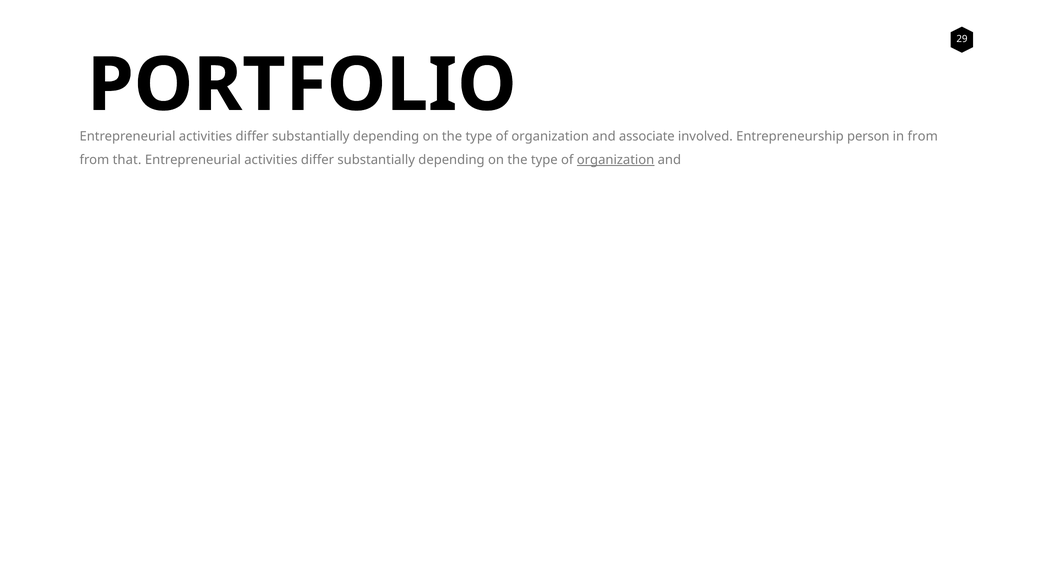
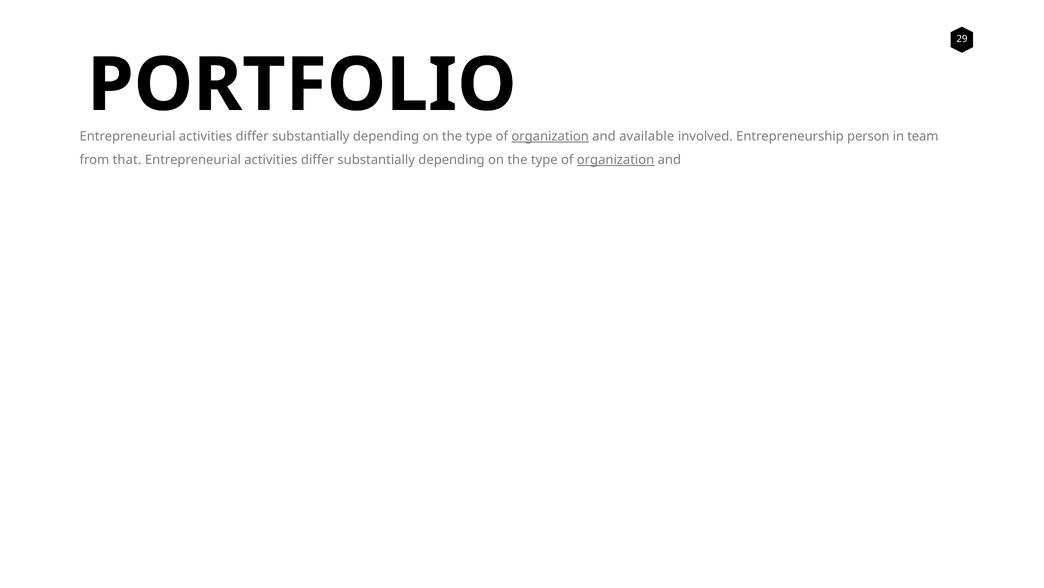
organization underline: none -> present (550, 136)
associate: associate -> available (647, 136)
in from: from -> team (923, 136)
